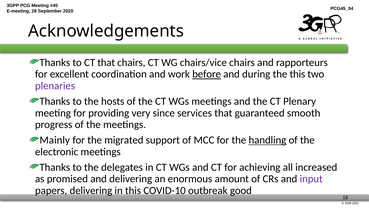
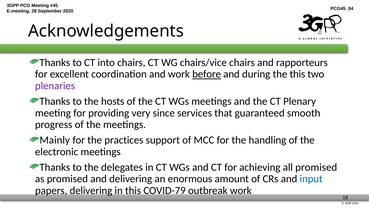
CT that: that -> into (106, 62)
migrated: migrated -> practices (124, 140)
handling underline: present -> none (267, 140)
all increased: increased -> promised (316, 167)
input colour: purple -> blue (311, 179)
COVID-10: COVID-10 -> COVID-79 (165, 190)
outbreak good: good -> work (241, 190)
